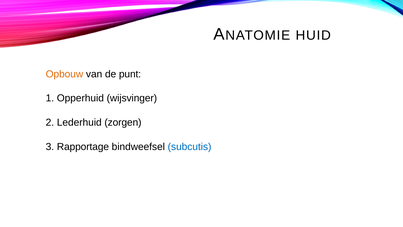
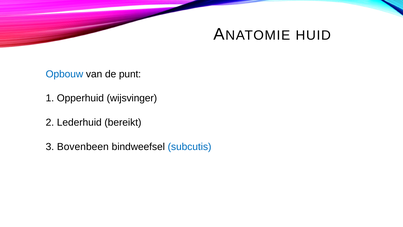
Opbouw colour: orange -> blue (64, 74)
zorgen: zorgen -> bereikt (123, 122)
Rapportage: Rapportage -> Bovenbeen (83, 147)
